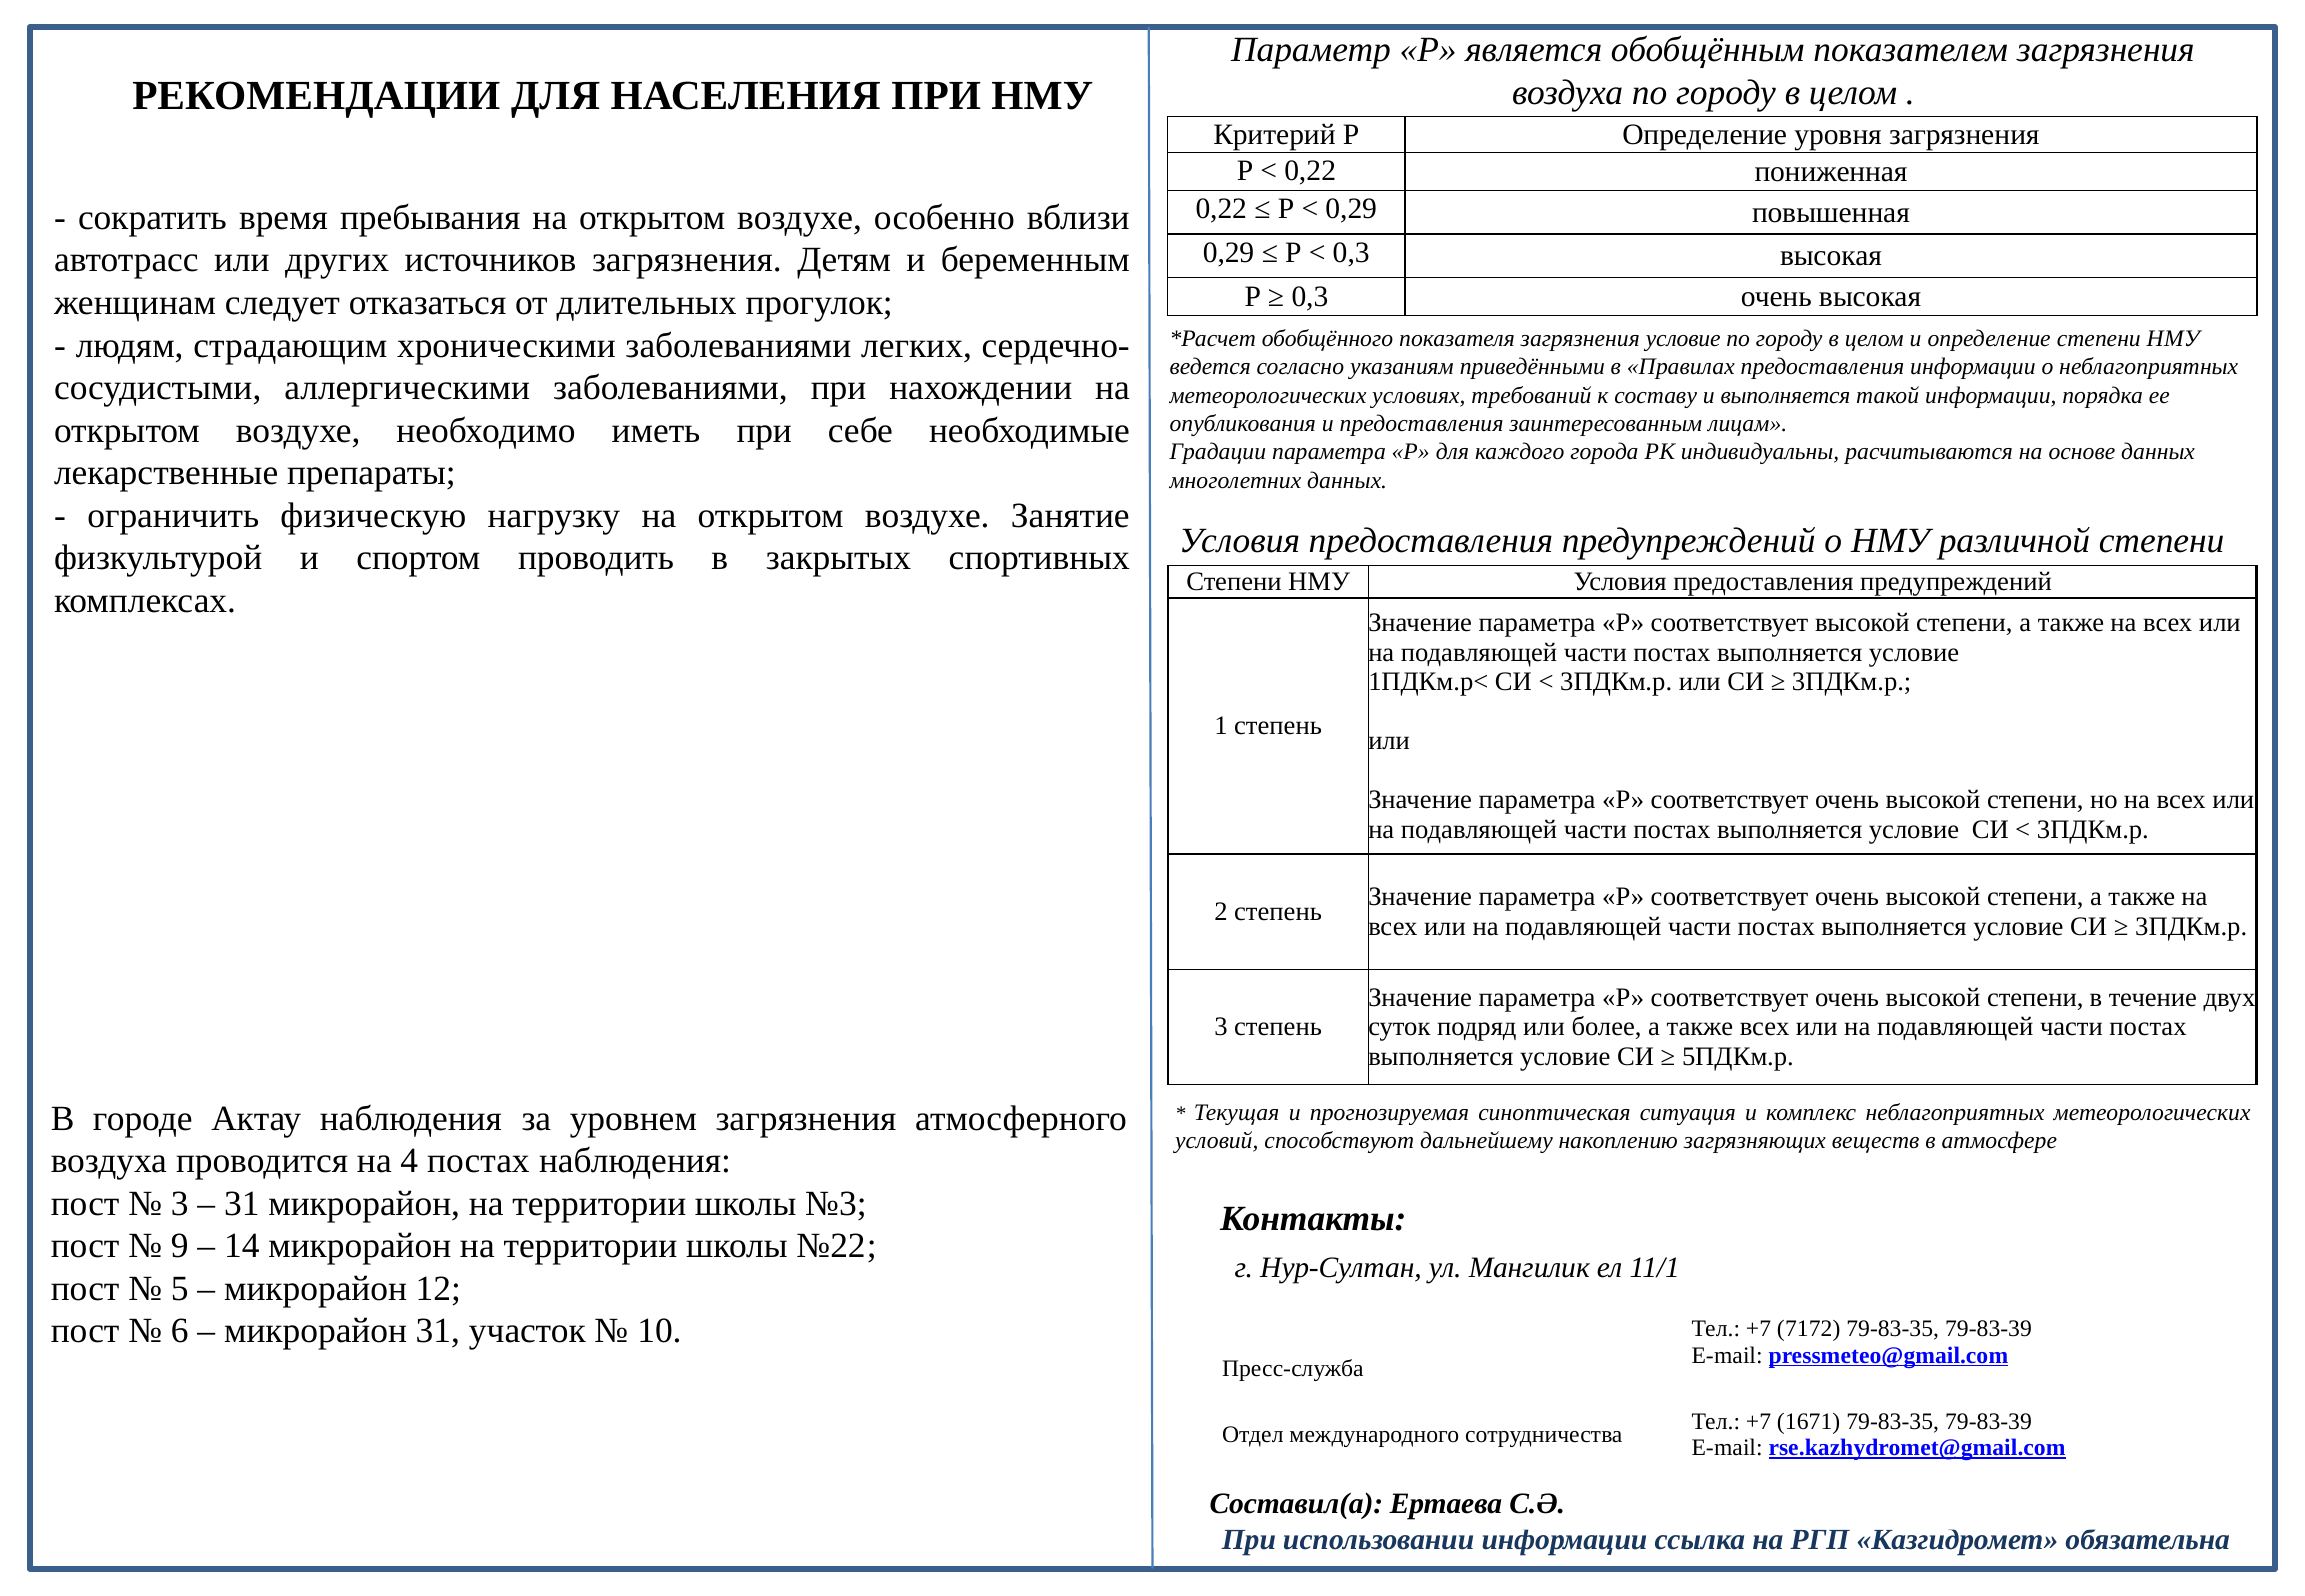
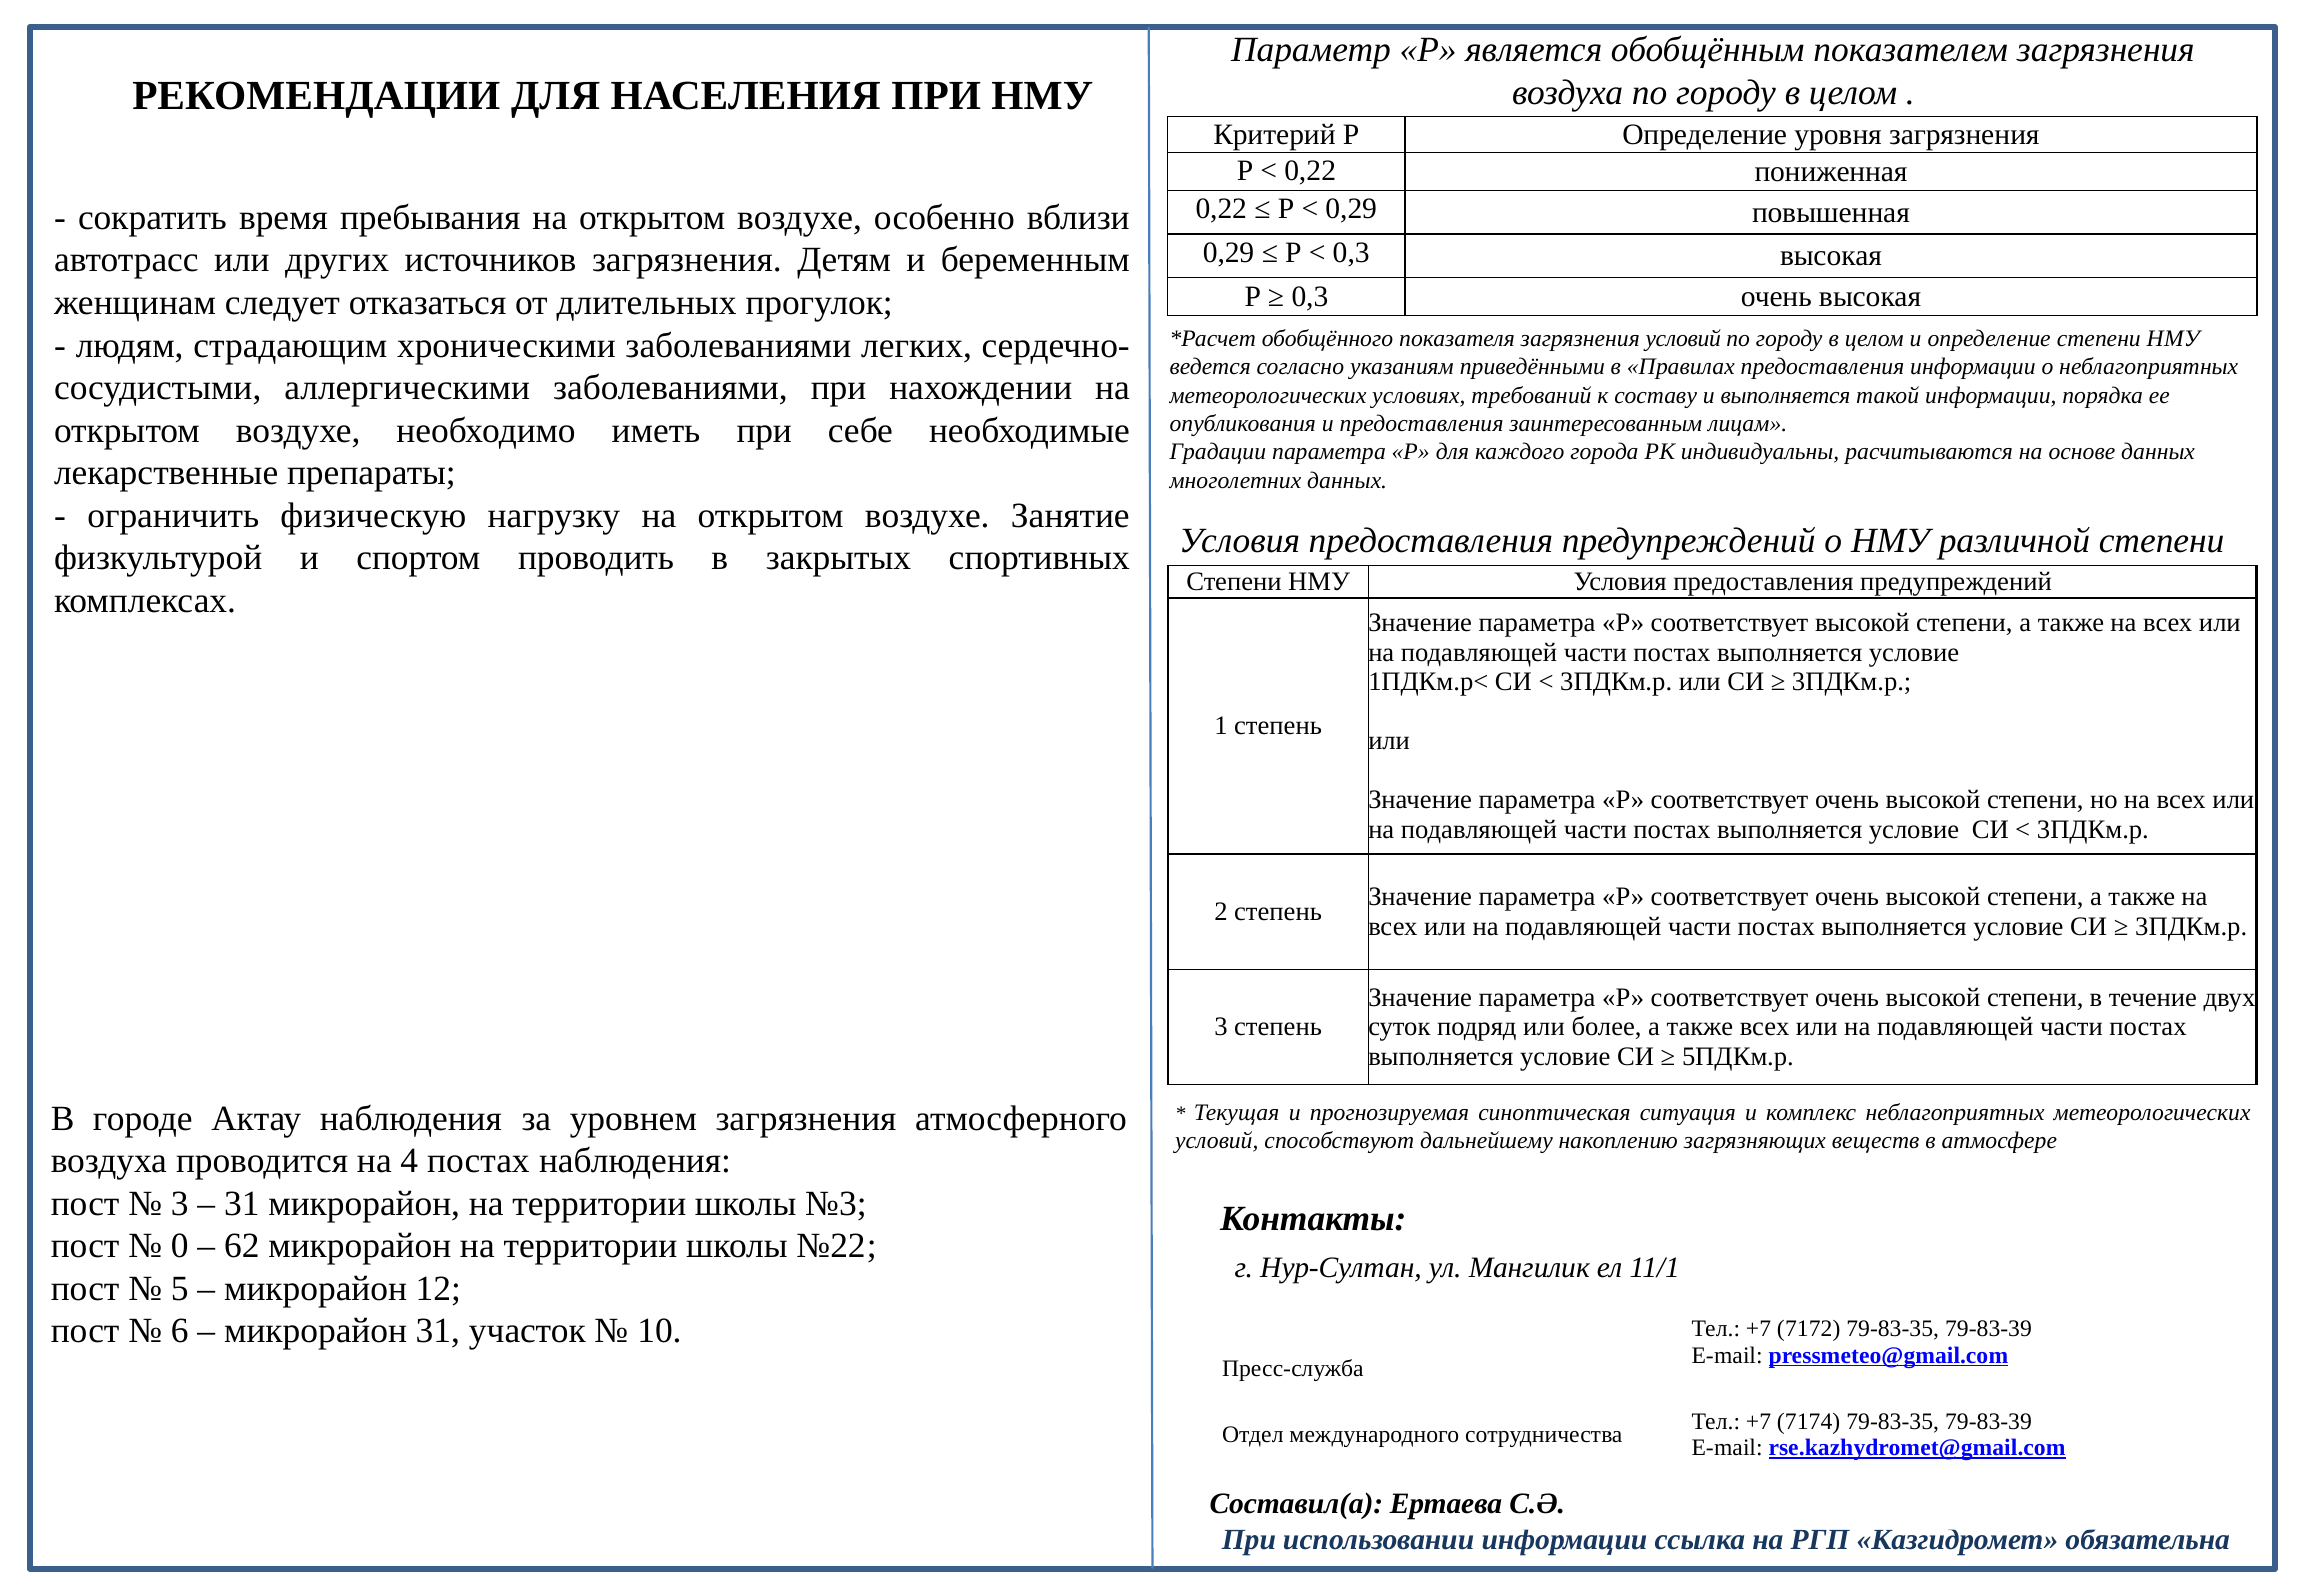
загрязнения условие: условие -> условий (1683, 339)
9: 9 -> 0 (180, 1246)
14: 14 -> 62 (242, 1246)
1671: 1671 -> 7174 (1809, 1421)
